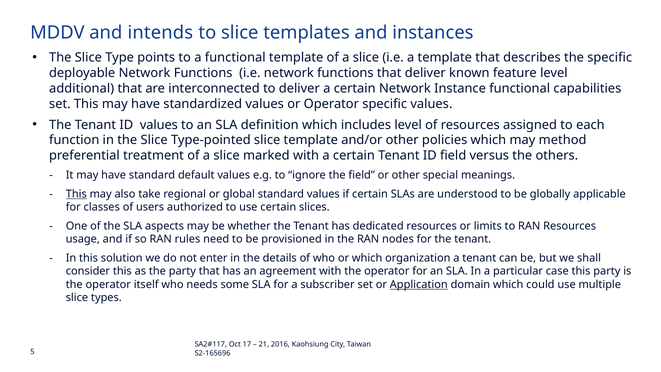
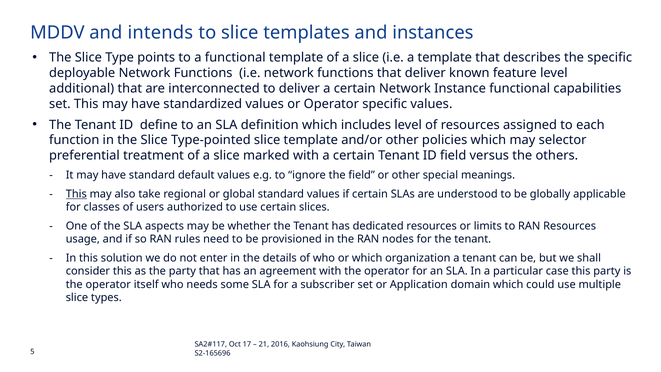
ID values: values -> define (159, 125)
method: method -> selector (563, 140)
Application underline: present -> none (419, 284)
